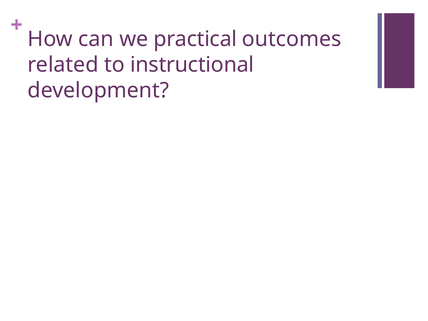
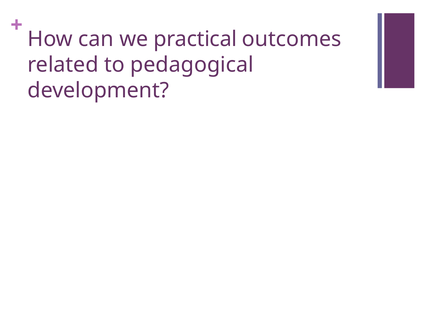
instructional: instructional -> pedagogical (192, 65)
